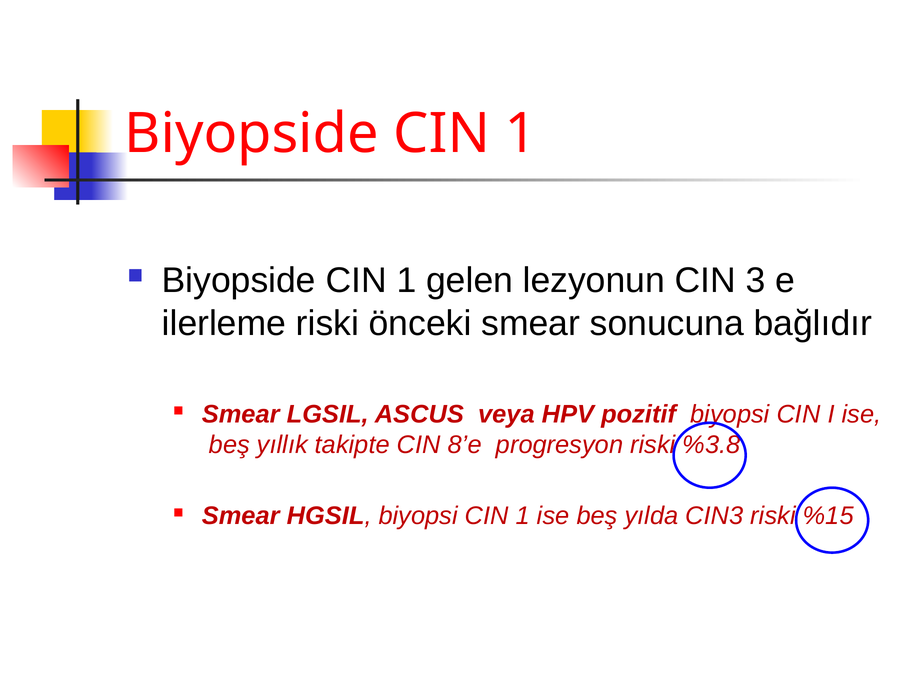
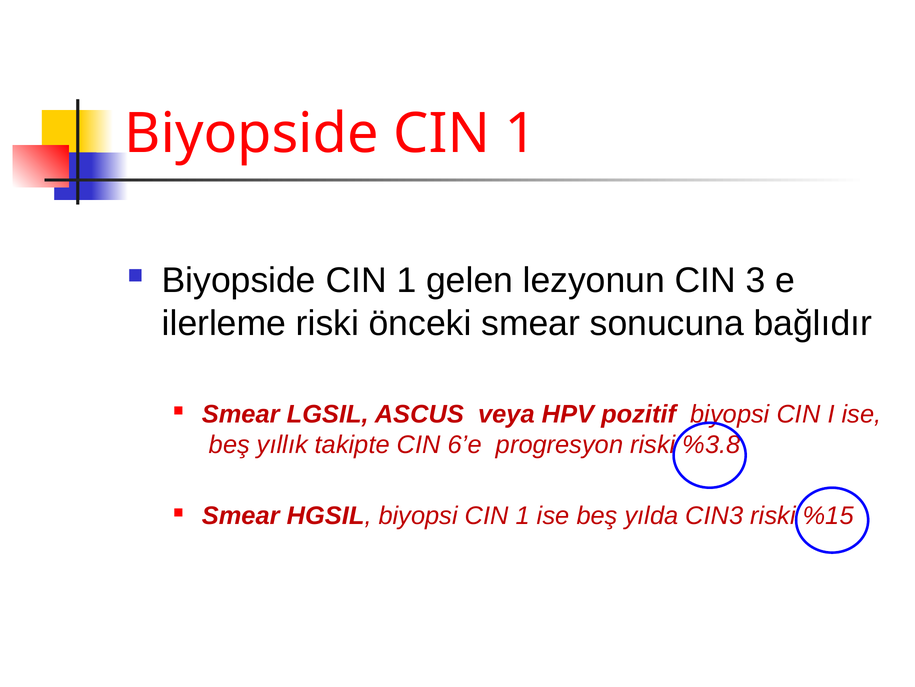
8’e: 8’e -> 6’e (465, 444)
